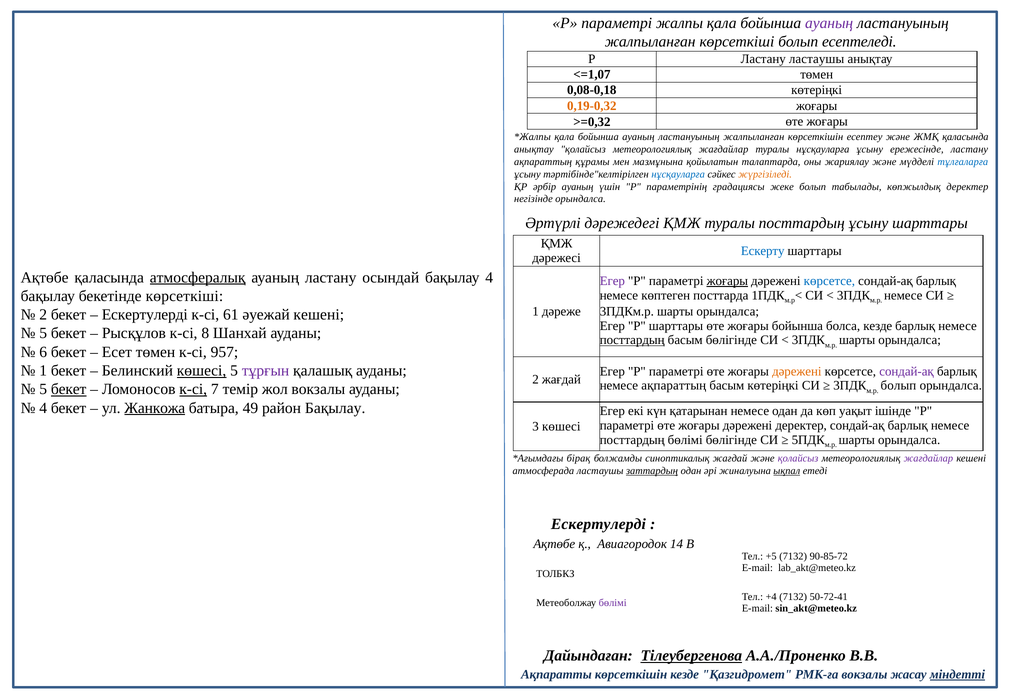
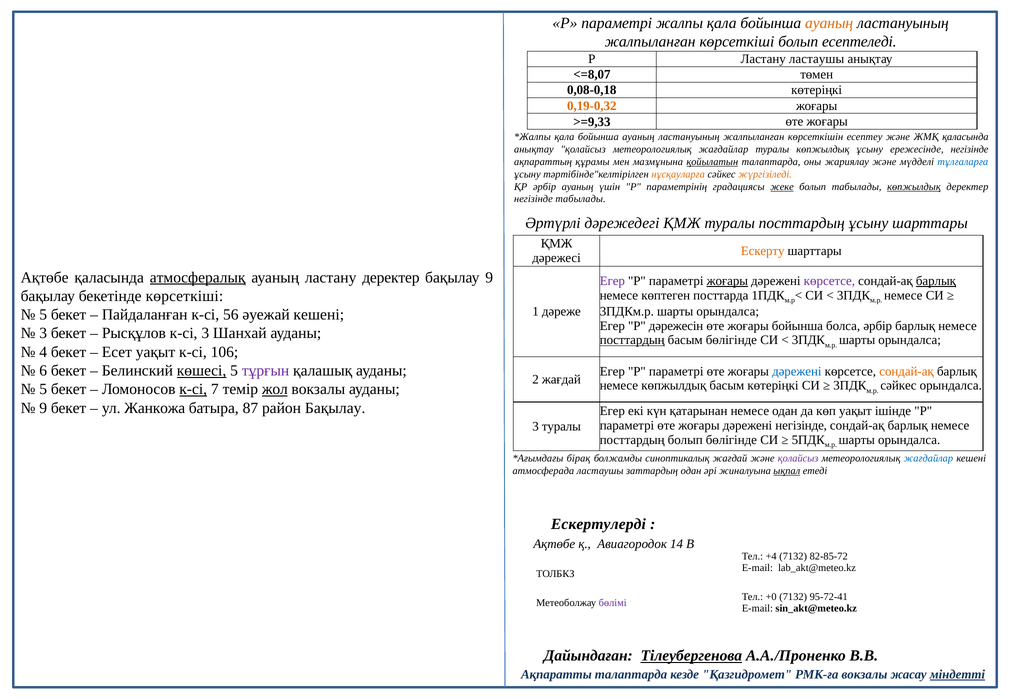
ауаның colour: purple -> orange (829, 23)
<=1,07: <=1,07 -> <=8,07 (592, 75)
>=0,32: >=0,32 -> >=9,33 (592, 122)
туралы нұсқауларға: нұсқауларға -> көпжылдық (823, 149)
ережесінде ластану: ластану -> негізінде (970, 149)
қойылатын underline: none -> present (712, 162)
нұсқауларға colour: blue -> orange (678, 174)
жеке underline: none -> present (782, 187)
көпжылдық underline: none -> present (914, 187)
негізінде орындалса: орындалса -> табылады (581, 199)
Ескерту colour: blue -> orange (763, 251)
ластану осындай: осындай -> деректер (391, 278)
бақылау 4: 4 -> 9 (489, 278)
көрсетсе colour: blue -> purple (829, 281)
барлық underline: none -> present (936, 281)
2: 2 -> 5 (43, 315)
Ескертулерді: Ескертулерді -> Пайдаланған (145, 315)
61: 61 -> 56 (231, 315)
P шарттары: шарттары -> дәрежесін (676, 326)
болса кезде: кезде -> әрбір (878, 326)
5: 5 -> 3 (43, 333)
к-сі 8: 8 -> 3 (205, 333)
6: 6 -> 4 (43, 352)
Есет төмен: төмен -> уақыт (155, 352)
957: 957 -> 106 (224, 352)
1: 1 -> 6 (43, 371)
дәрежені colour: orange -> blue (797, 371)
сондай-ақ colour: purple -> orange (907, 371)
немесе ақпараттың: ақпараттың -> көпжылдық (674, 386)
болып: болып -> сәйкес (898, 386)
бекет underline: present -> none (69, 389)
жол underline: none -> present (275, 389)
4: 4 -> 9 (43, 408)
Жанкожа underline: present -> none (155, 408)
49: 49 -> 87 (250, 408)
дәрежені деректер: деректер -> негізінде (801, 426)
3 көшесі: көшесі -> туралы (561, 427)
посттардың бөлімі: бөлімі -> болып (685, 440)
жағдайлар colour: purple -> blue (928, 459)
заттардың underline: present -> none (652, 471)
+5: +5 -> +4 (771, 557)
90-85-72: 90-85-72 -> 82-85-72 (829, 557)
+4: +4 -> +0 (771, 597)
50-72-41: 50-72-41 -> 95-72-41 (829, 597)
Ақпаратты көрсеткішін: көрсеткішін -> талаптарда (631, 675)
